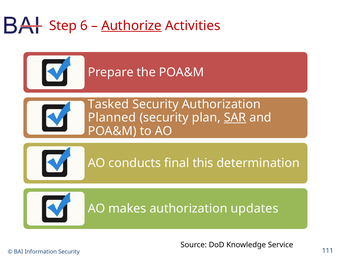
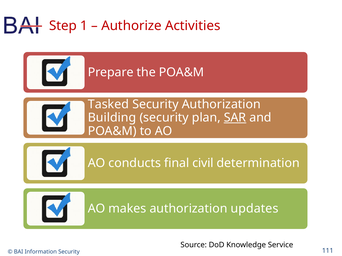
6: 6 -> 1 (84, 26)
Authorize underline: present -> none (131, 26)
Planned: Planned -> Building (112, 118)
this: this -> civil (203, 163)
